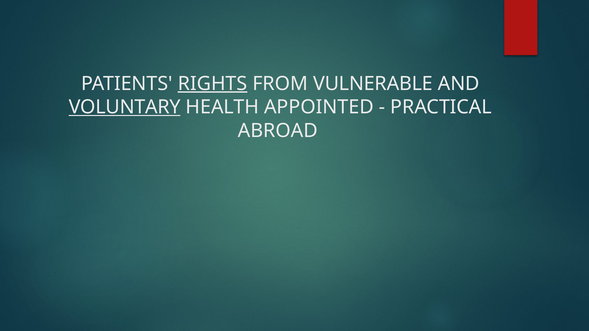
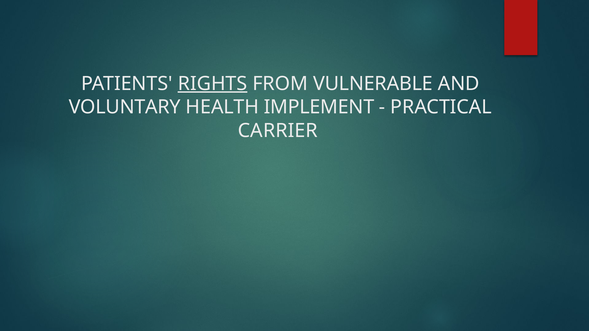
VOLUNTARY underline: present -> none (125, 107)
APPOINTED: APPOINTED -> IMPLEMENT (319, 107)
ABROAD: ABROAD -> CARRIER (278, 131)
